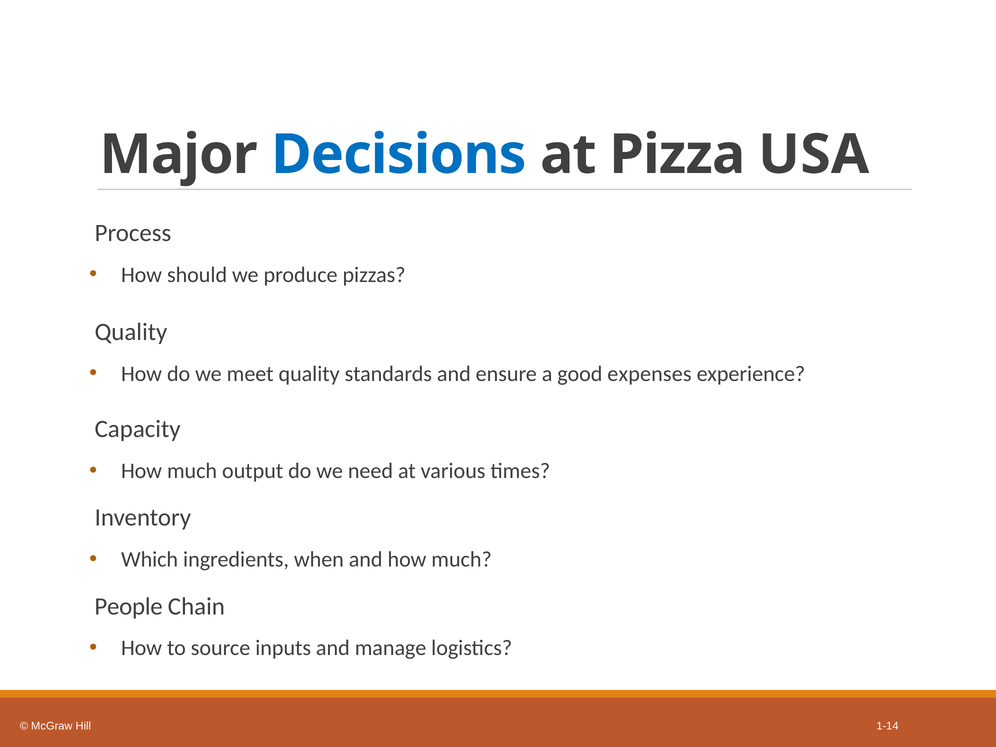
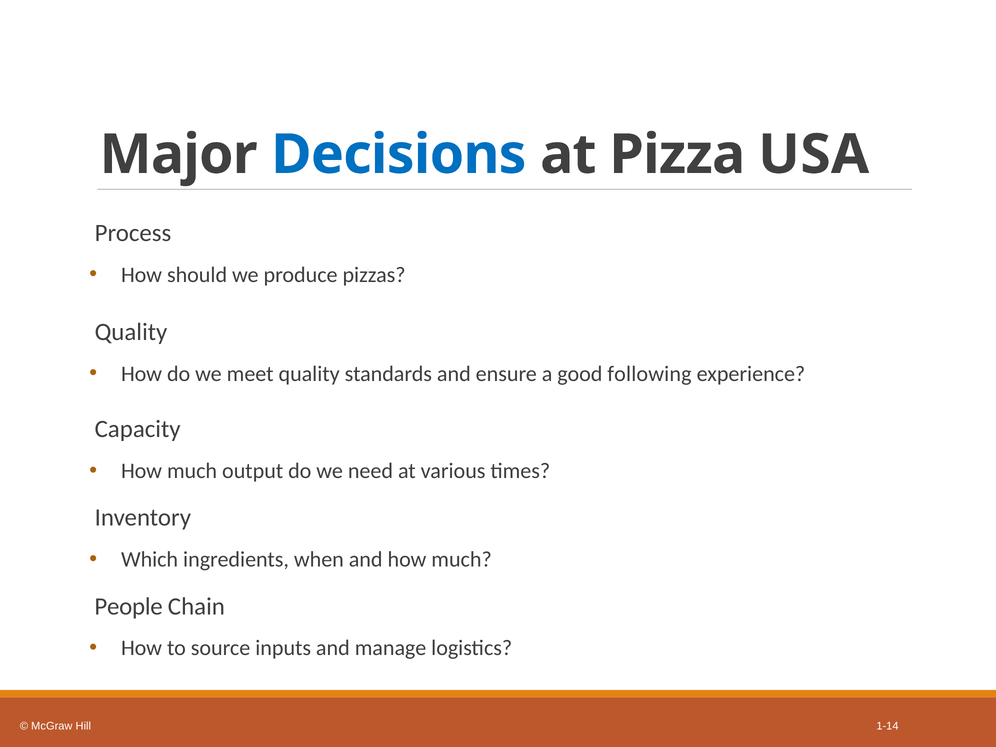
expenses: expenses -> following (649, 374)
